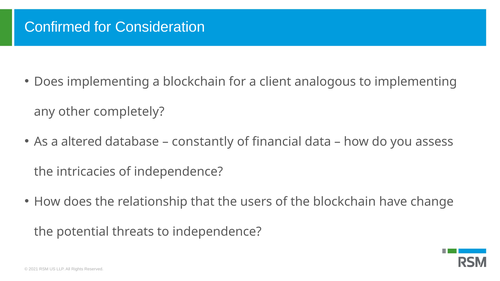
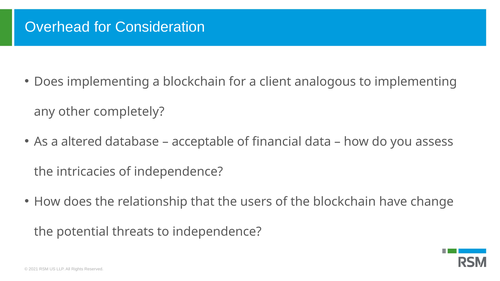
Confirmed: Confirmed -> Overhead (57, 27)
constantly: constantly -> acceptable (203, 142)
